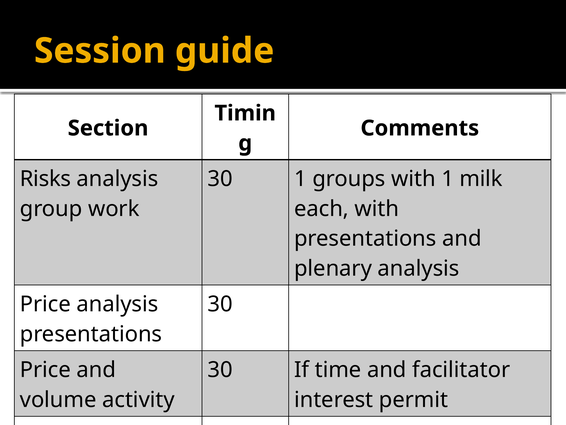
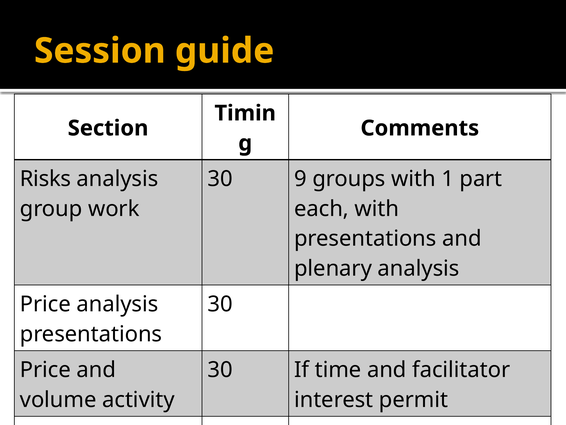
30 1: 1 -> 9 (300, 179)
milk: milk -> part (481, 179)
